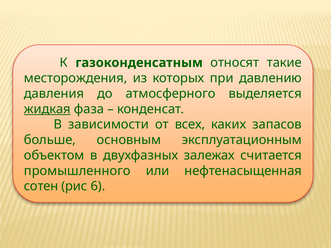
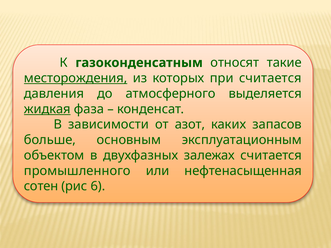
месторождения underline: none -> present (76, 78)
при давлению: давлению -> считается (270, 78)
всех: всех -> азот (190, 125)
